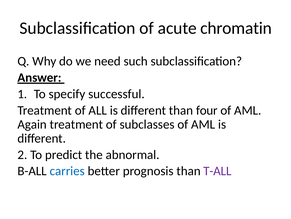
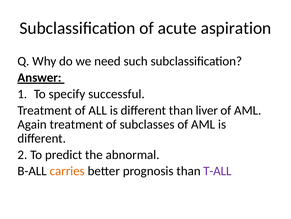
chromatin: chromatin -> aspiration (236, 28)
four: four -> liver (207, 110)
carries colour: blue -> orange (67, 171)
